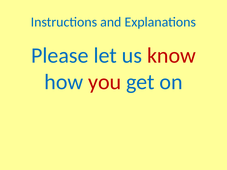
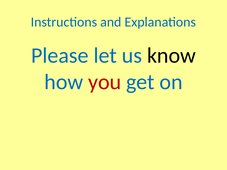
know colour: red -> black (171, 56)
